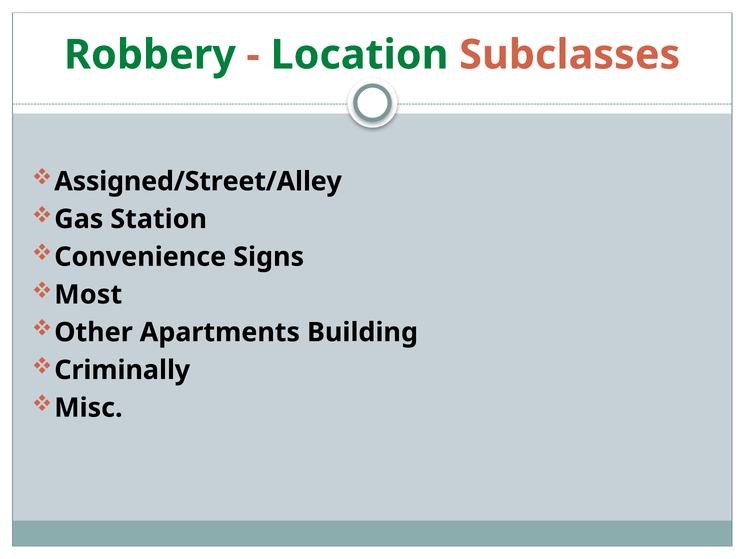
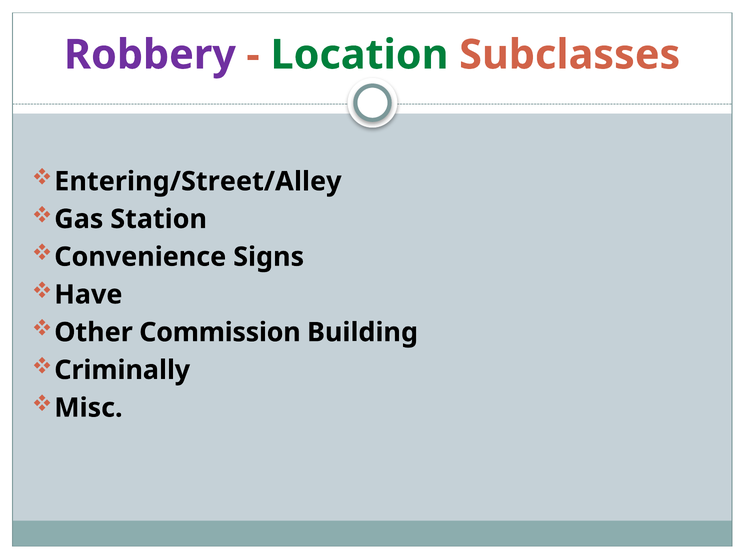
Robbery colour: green -> purple (150, 55)
Assigned/Street/Alley: Assigned/Street/Alley -> Entering/Street/Alley (198, 181)
Most: Most -> Have (88, 294)
Apartments: Apartments -> Commission (220, 332)
